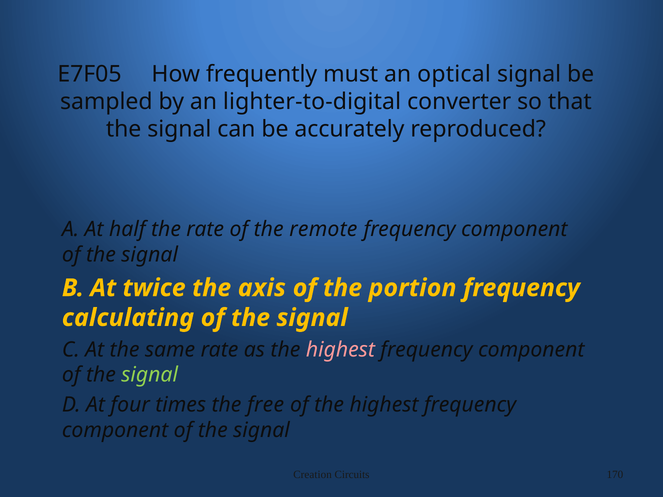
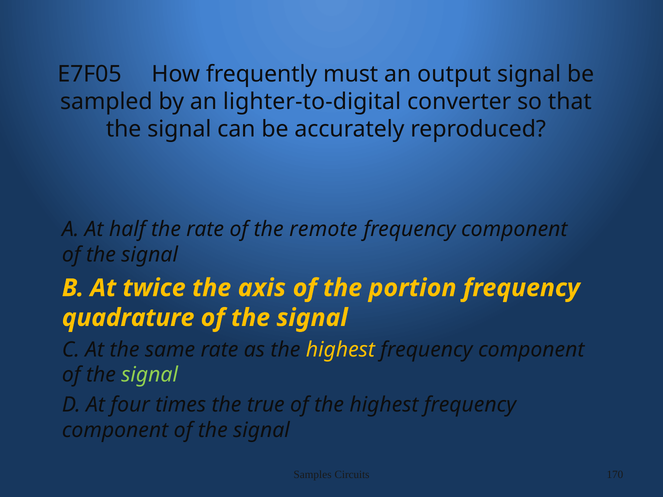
optical: optical -> output (454, 74)
calculating: calculating -> quadrature (128, 318)
highest colour: pink -> yellow (340, 350)
free: free -> true (266, 405)
Creation: Creation -> Samples (313, 475)
